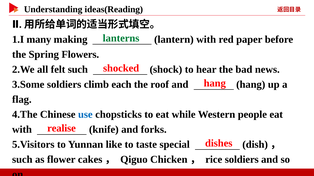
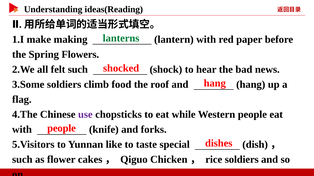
many: many -> make (39, 39)
each: each -> food (121, 85)
use colour: blue -> purple (85, 115)
realise: realise -> people (62, 129)
